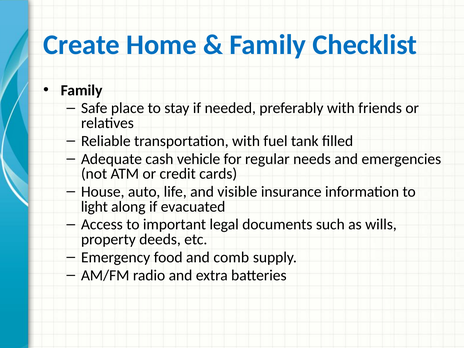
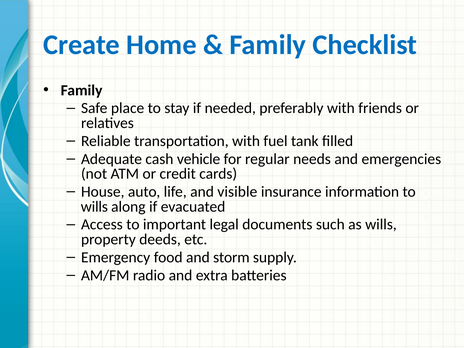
light: light -> wills (94, 207)
comb: comb -> storm (231, 257)
